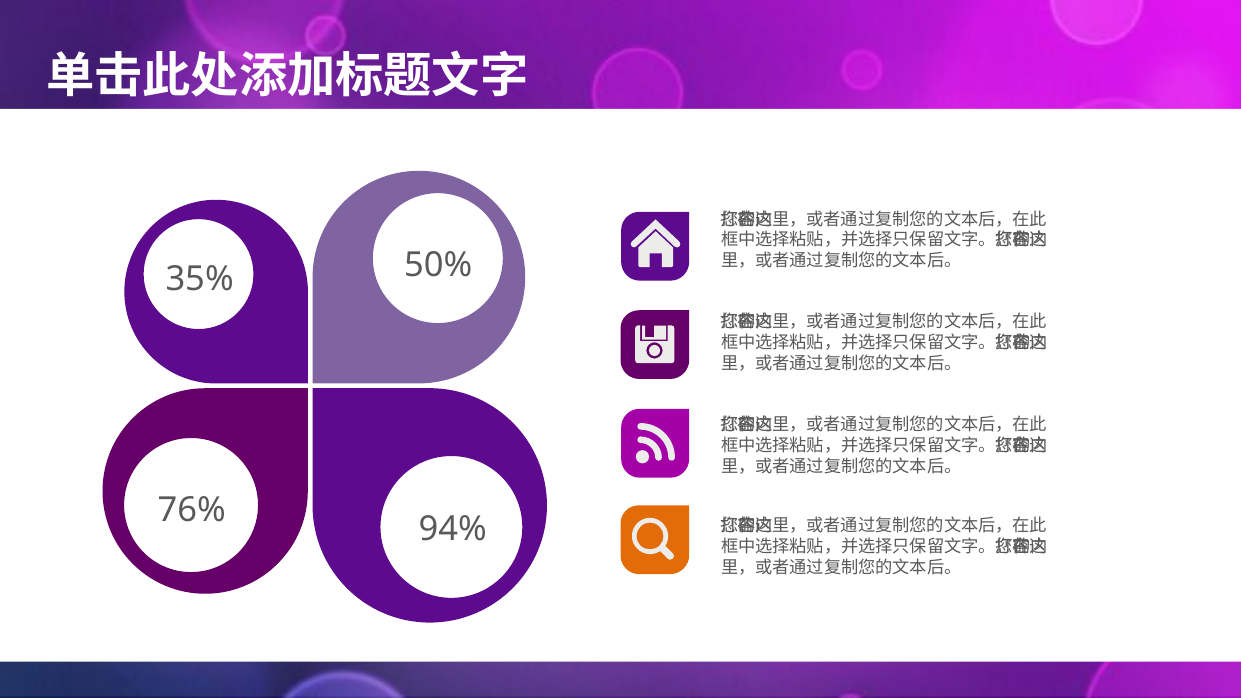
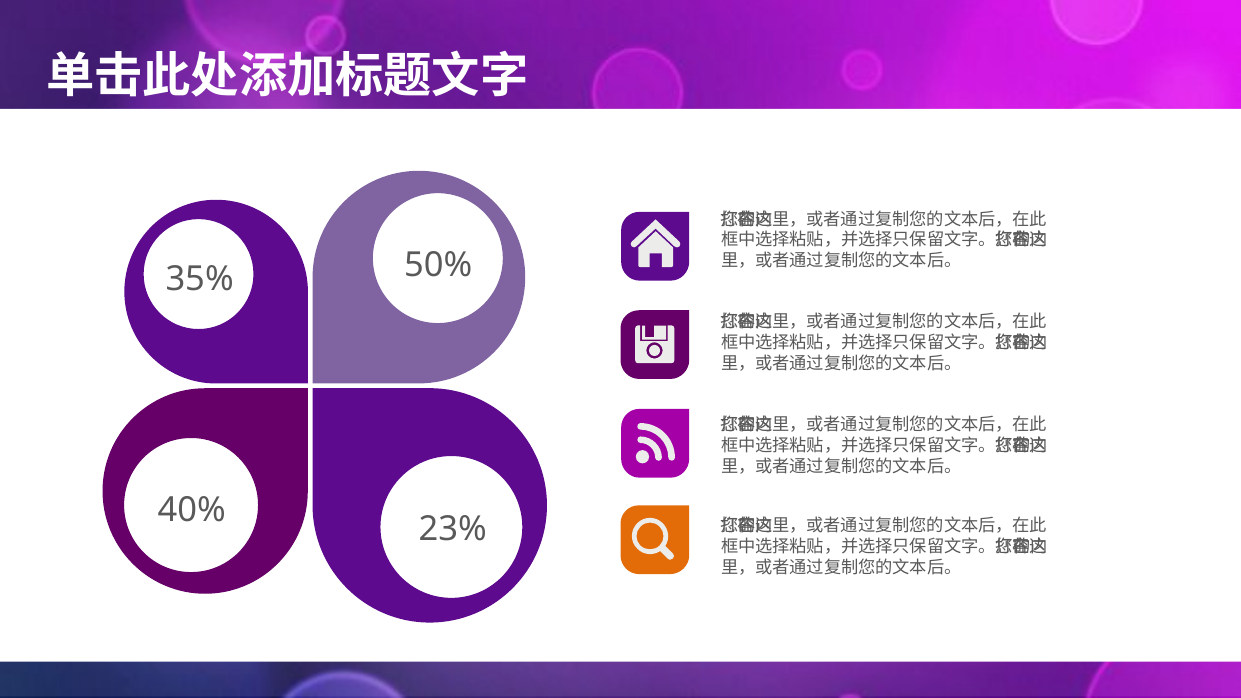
76%: 76% -> 40% (192, 510)
94%: 94% -> 23% (453, 529)
